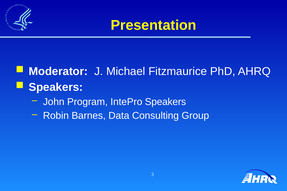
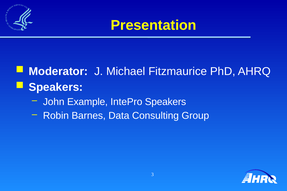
Program: Program -> Example (87, 102)
